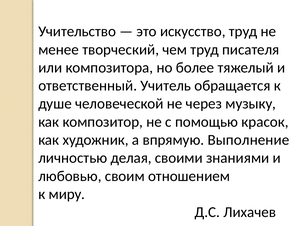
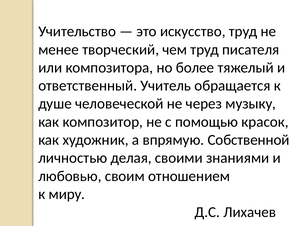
Выполнение: Выполнение -> Собственной (249, 140)
